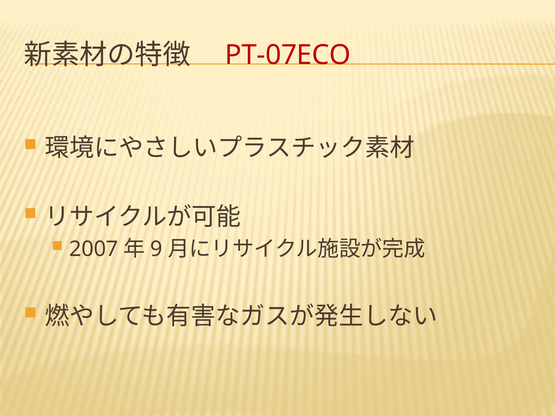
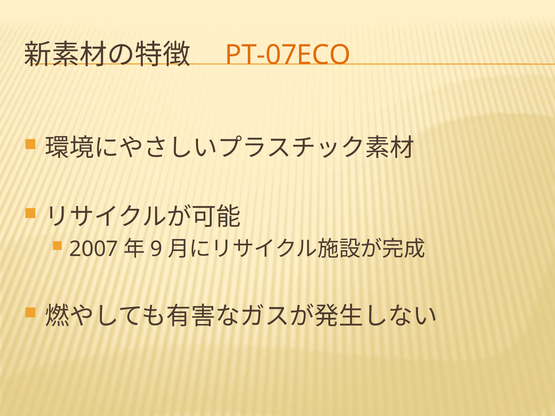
PT-07ECO colour: red -> orange (288, 55)
